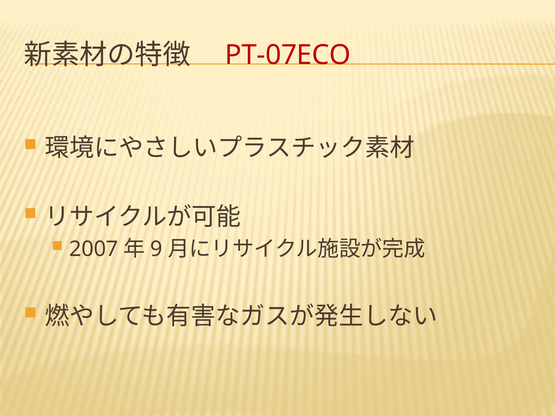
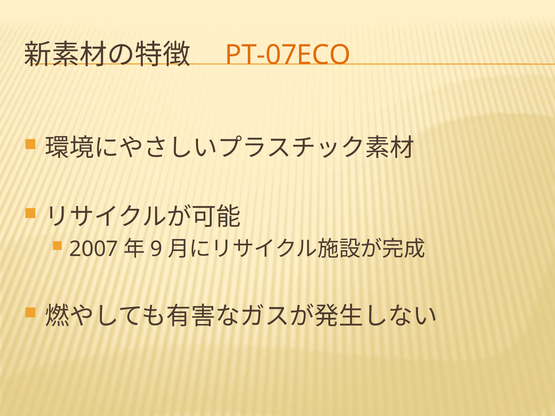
PT-07ECO colour: red -> orange (288, 55)
